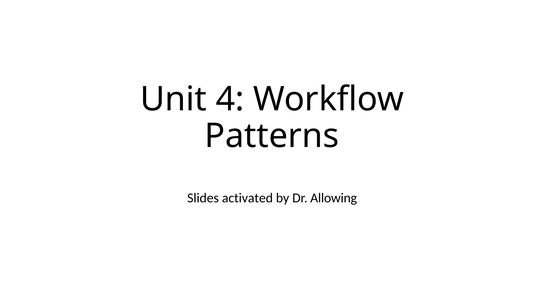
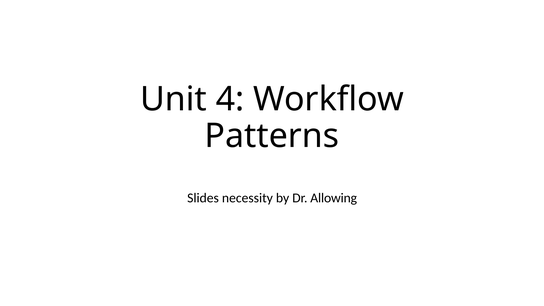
activated: activated -> necessity (247, 198)
